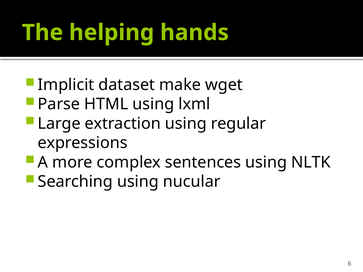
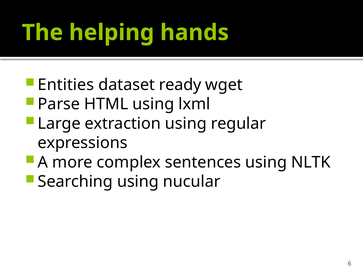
Implicit: Implicit -> Entities (66, 85)
make: make -> ready (180, 85)
